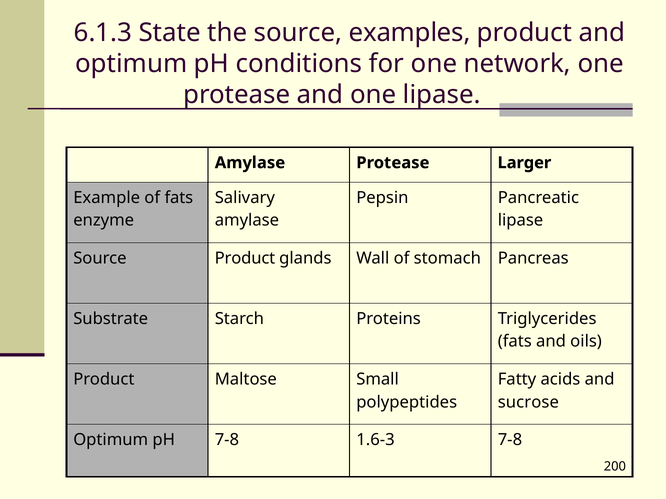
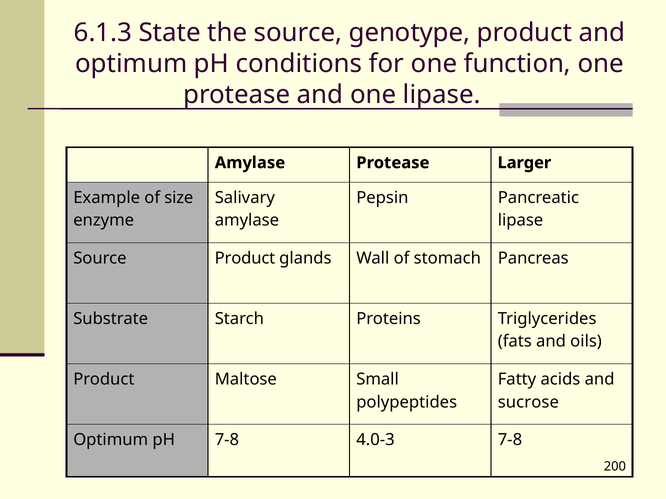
examples: examples -> genotype (409, 33)
network: network -> function (517, 64)
of fats: fats -> size (179, 198)
1.6-3: 1.6-3 -> 4.0-3 (375, 440)
